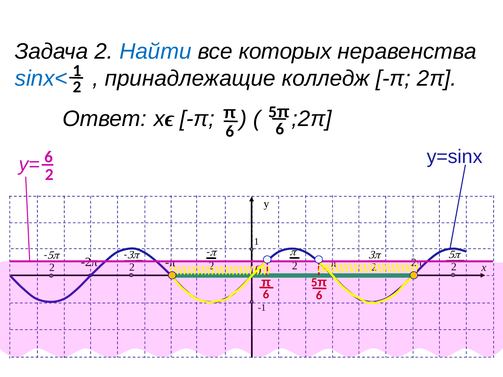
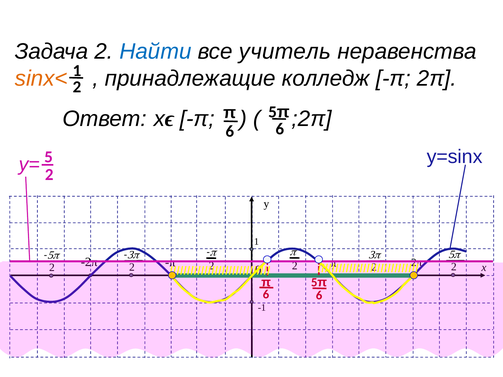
которых: которых -> учитель (285, 52)
sinx< colour: blue -> orange (41, 78)
у= 6: 6 -> 5 (49, 157)
